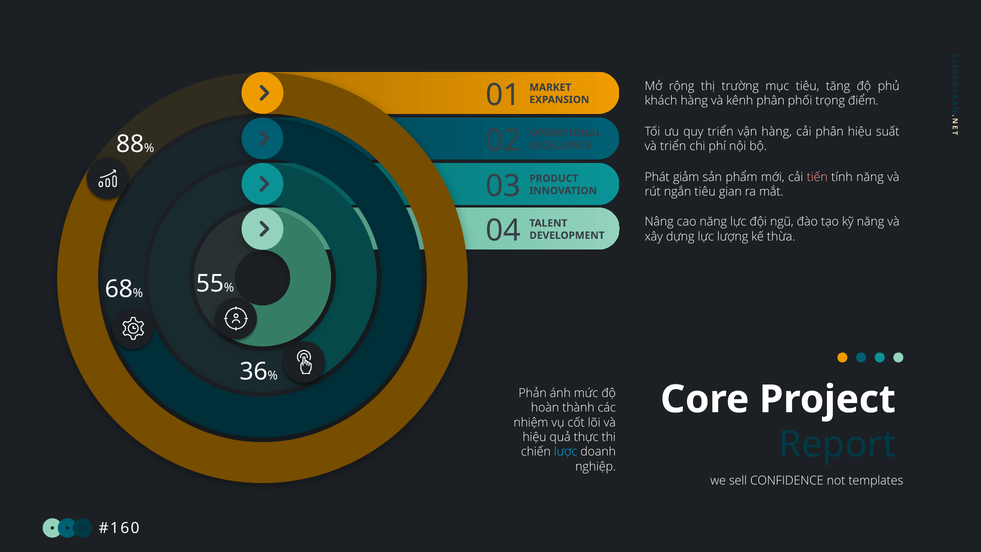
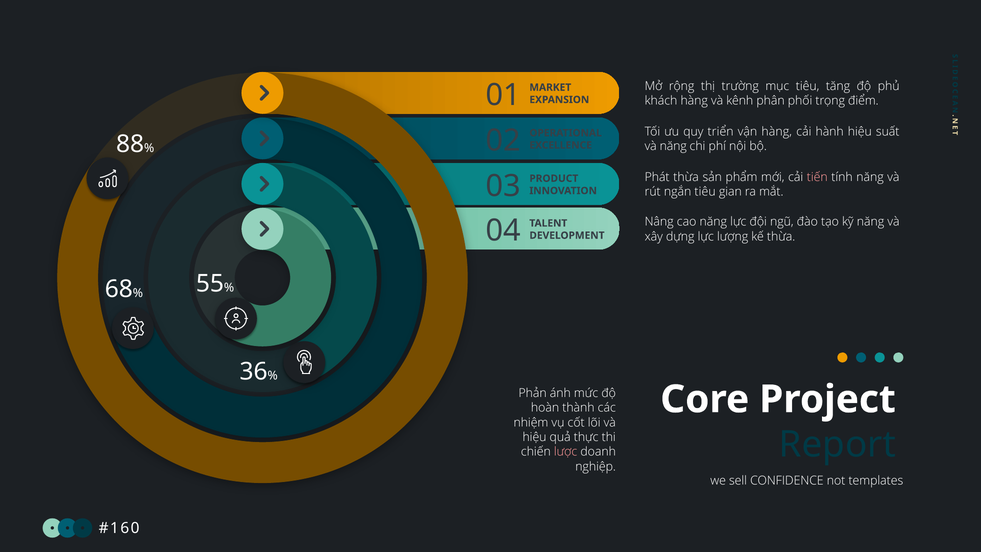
cải phân: phân -> hành (830, 132)
và triển: triển -> năng (673, 146)
Phát giảm: giảm -> thừa (686, 177)
lược colour: light blue -> pink (566, 452)
